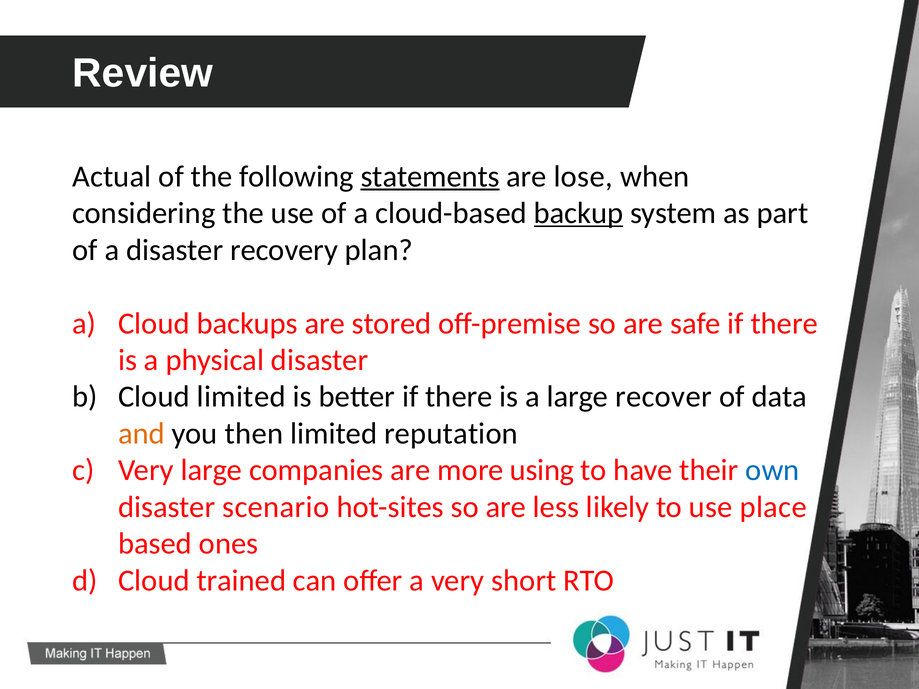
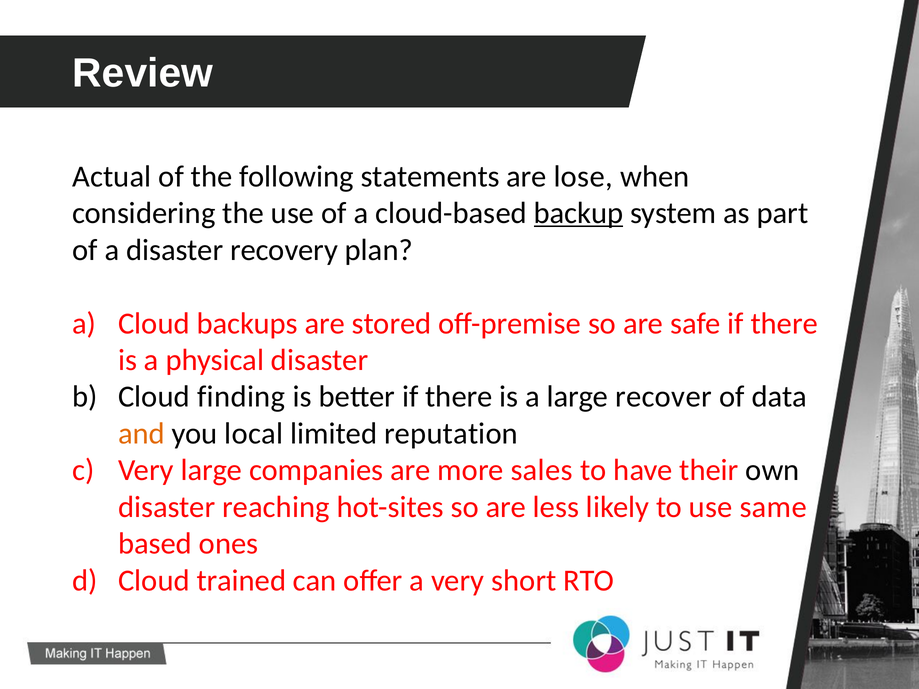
statements underline: present -> none (430, 176)
Cloud limited: limited -> finding (241, 397)
then: then -> local (254, 434)
using: using -> sales (542, 471)
own colour: blue -> black (772, 471)
scenario: scenario -> reaching (276, 507)
place: place -> same (773, 507)
